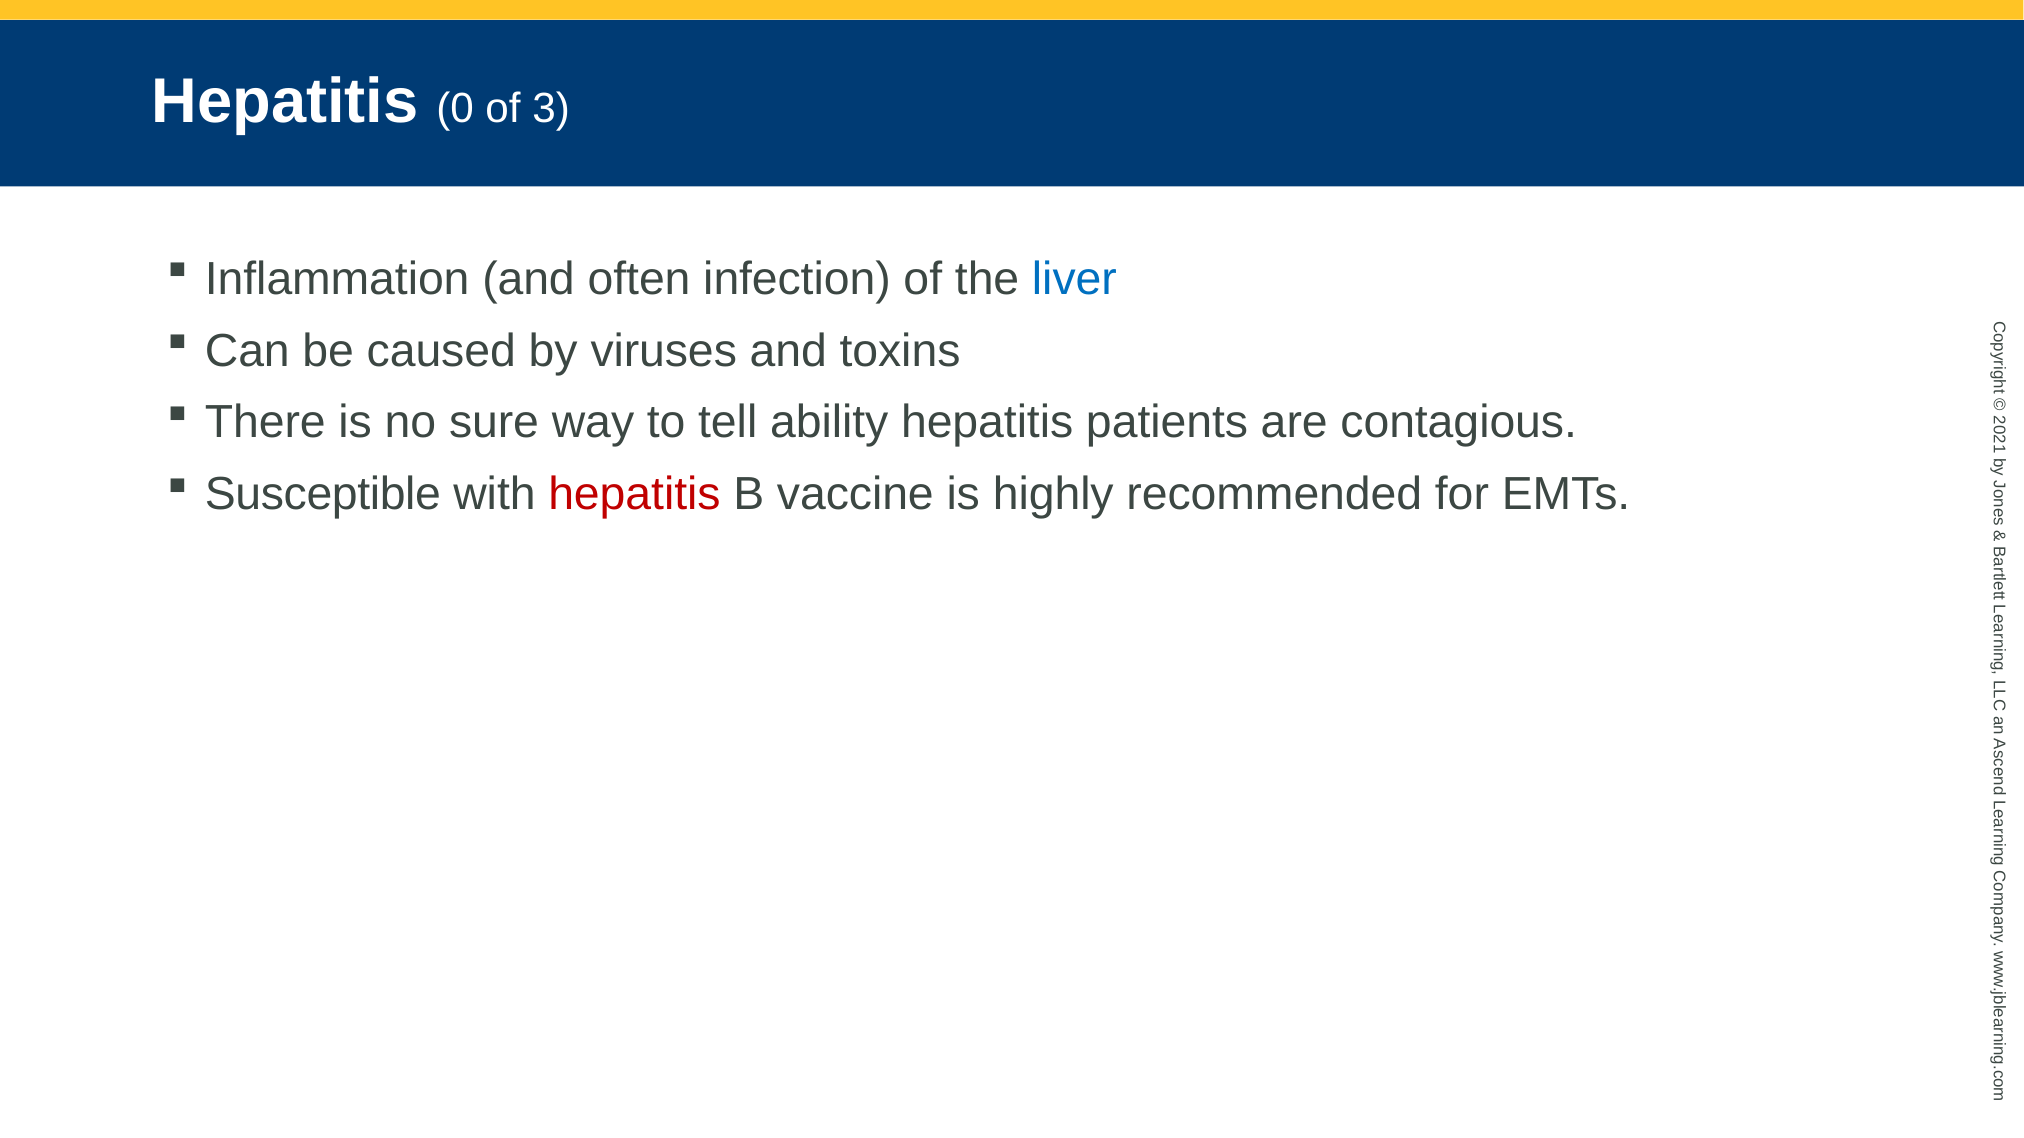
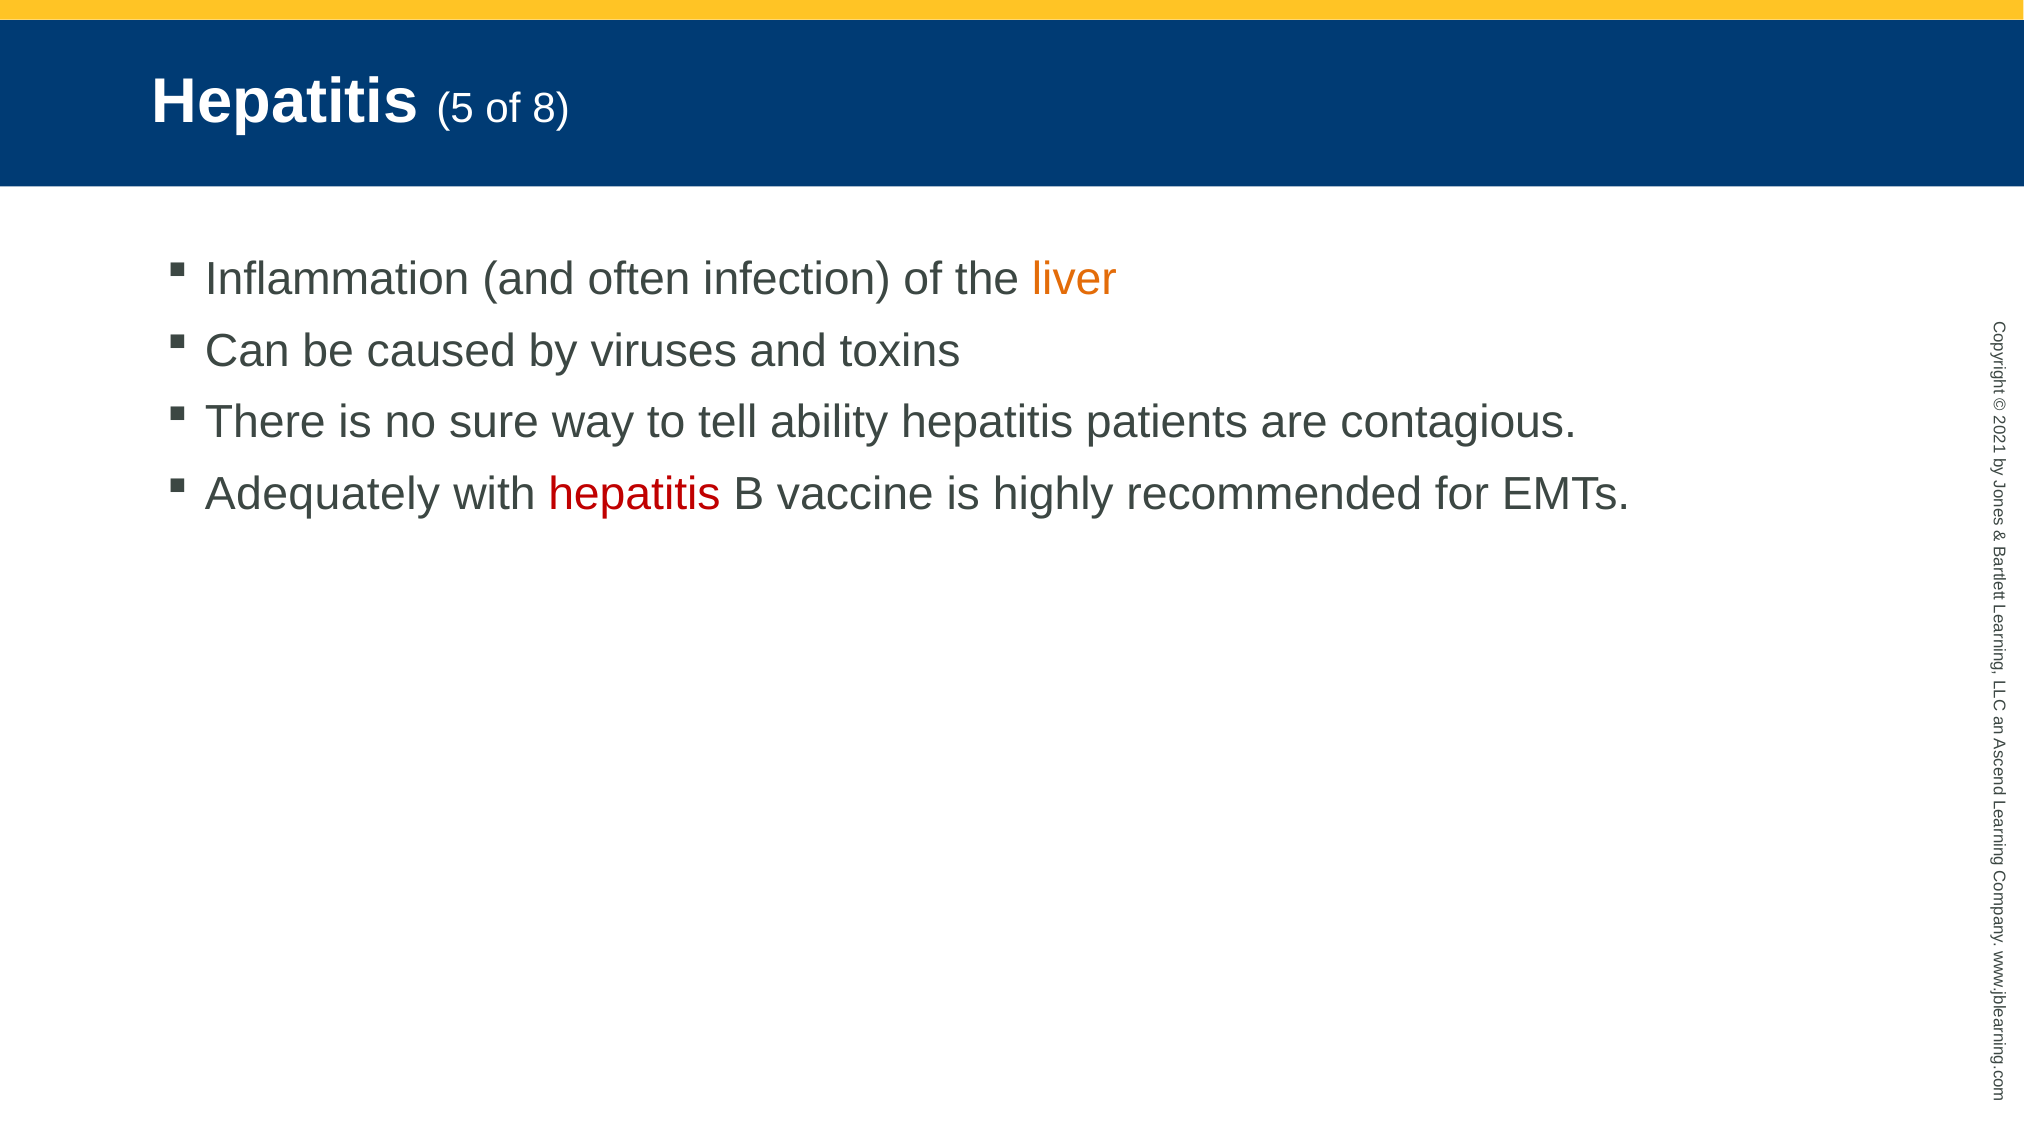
Hepatitis 0: 0 -> 5 (455, 109)
3: 3 -> 8 (551, 109)
liver colour: blue -> orange (1074, 279)
Susceptible: Susceptible -> Adequately (323, 495)
